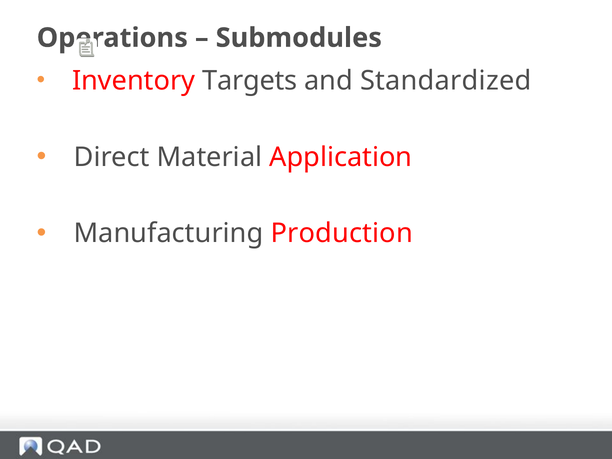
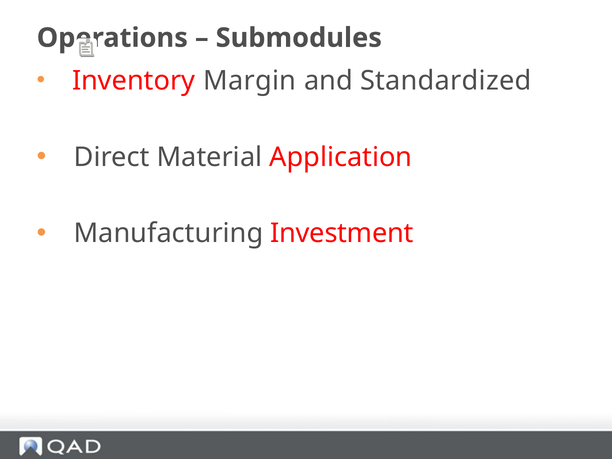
Targets: Targets -> Margin (250, 81)
Production: Production -> Investment (342, 233)
